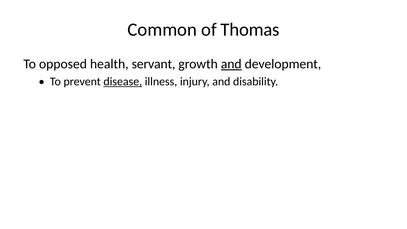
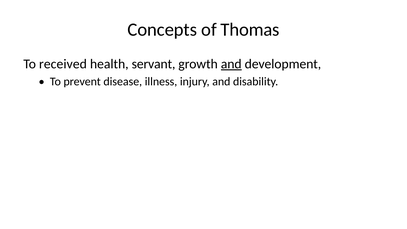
Common: Common -> Concepts (162, 30)
opposed: opposed -> received (63, 64)
disease underline: present -> none (123, 82)
